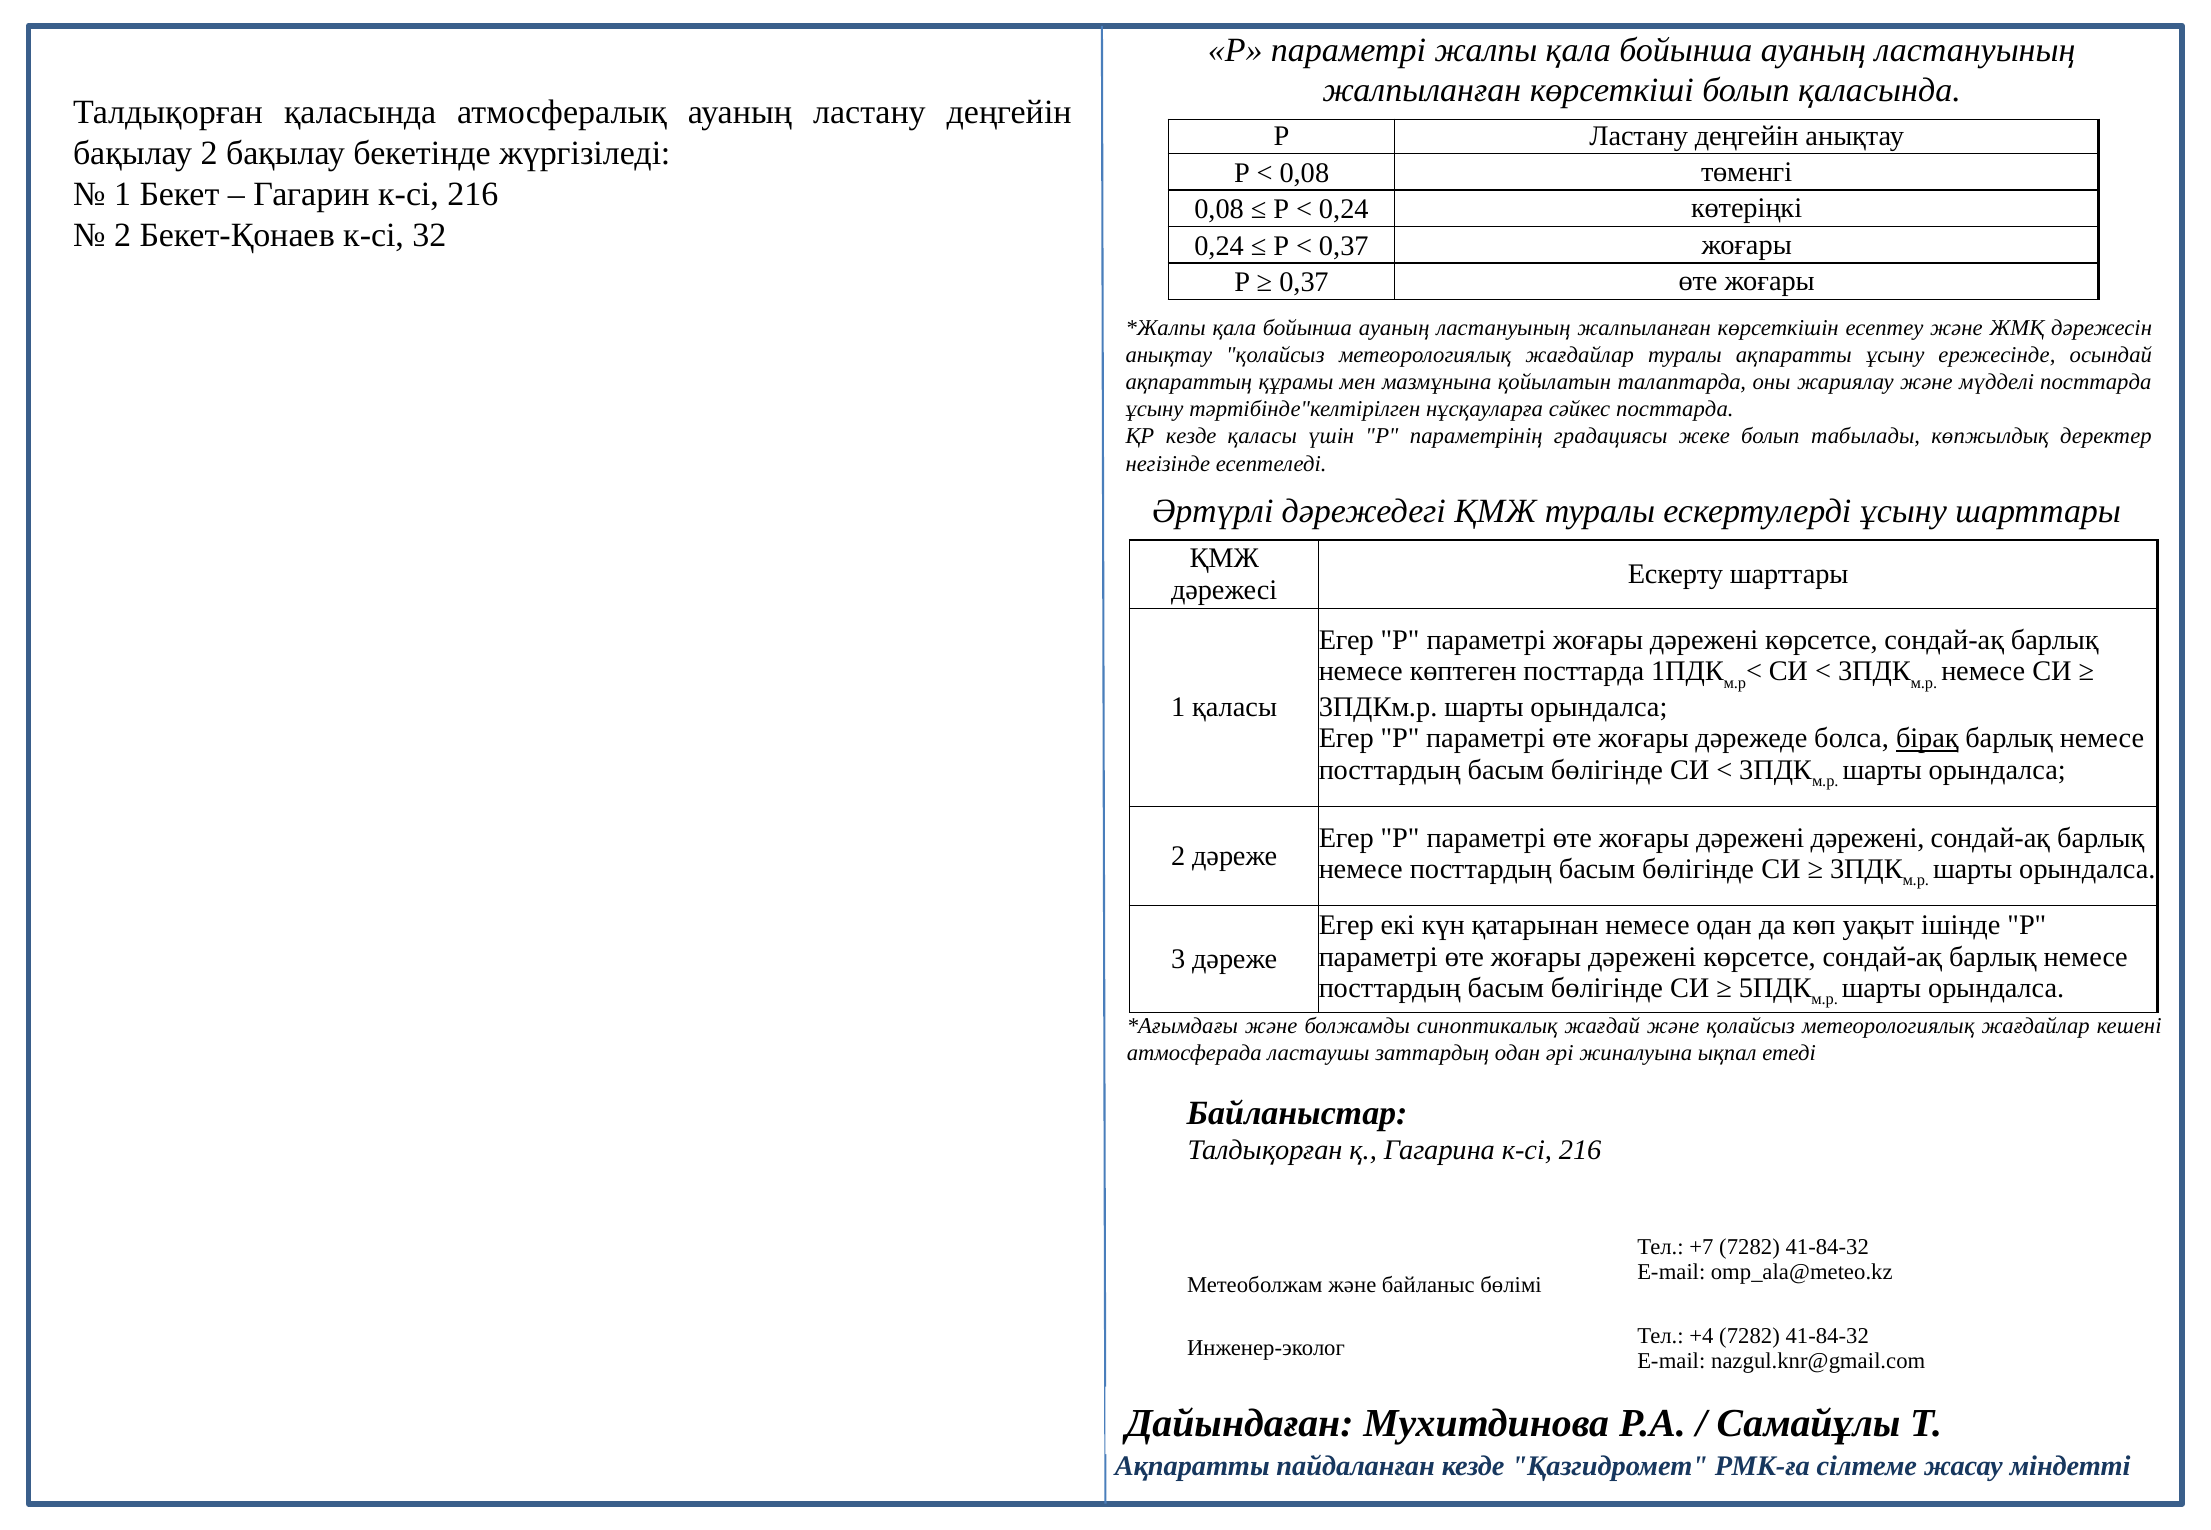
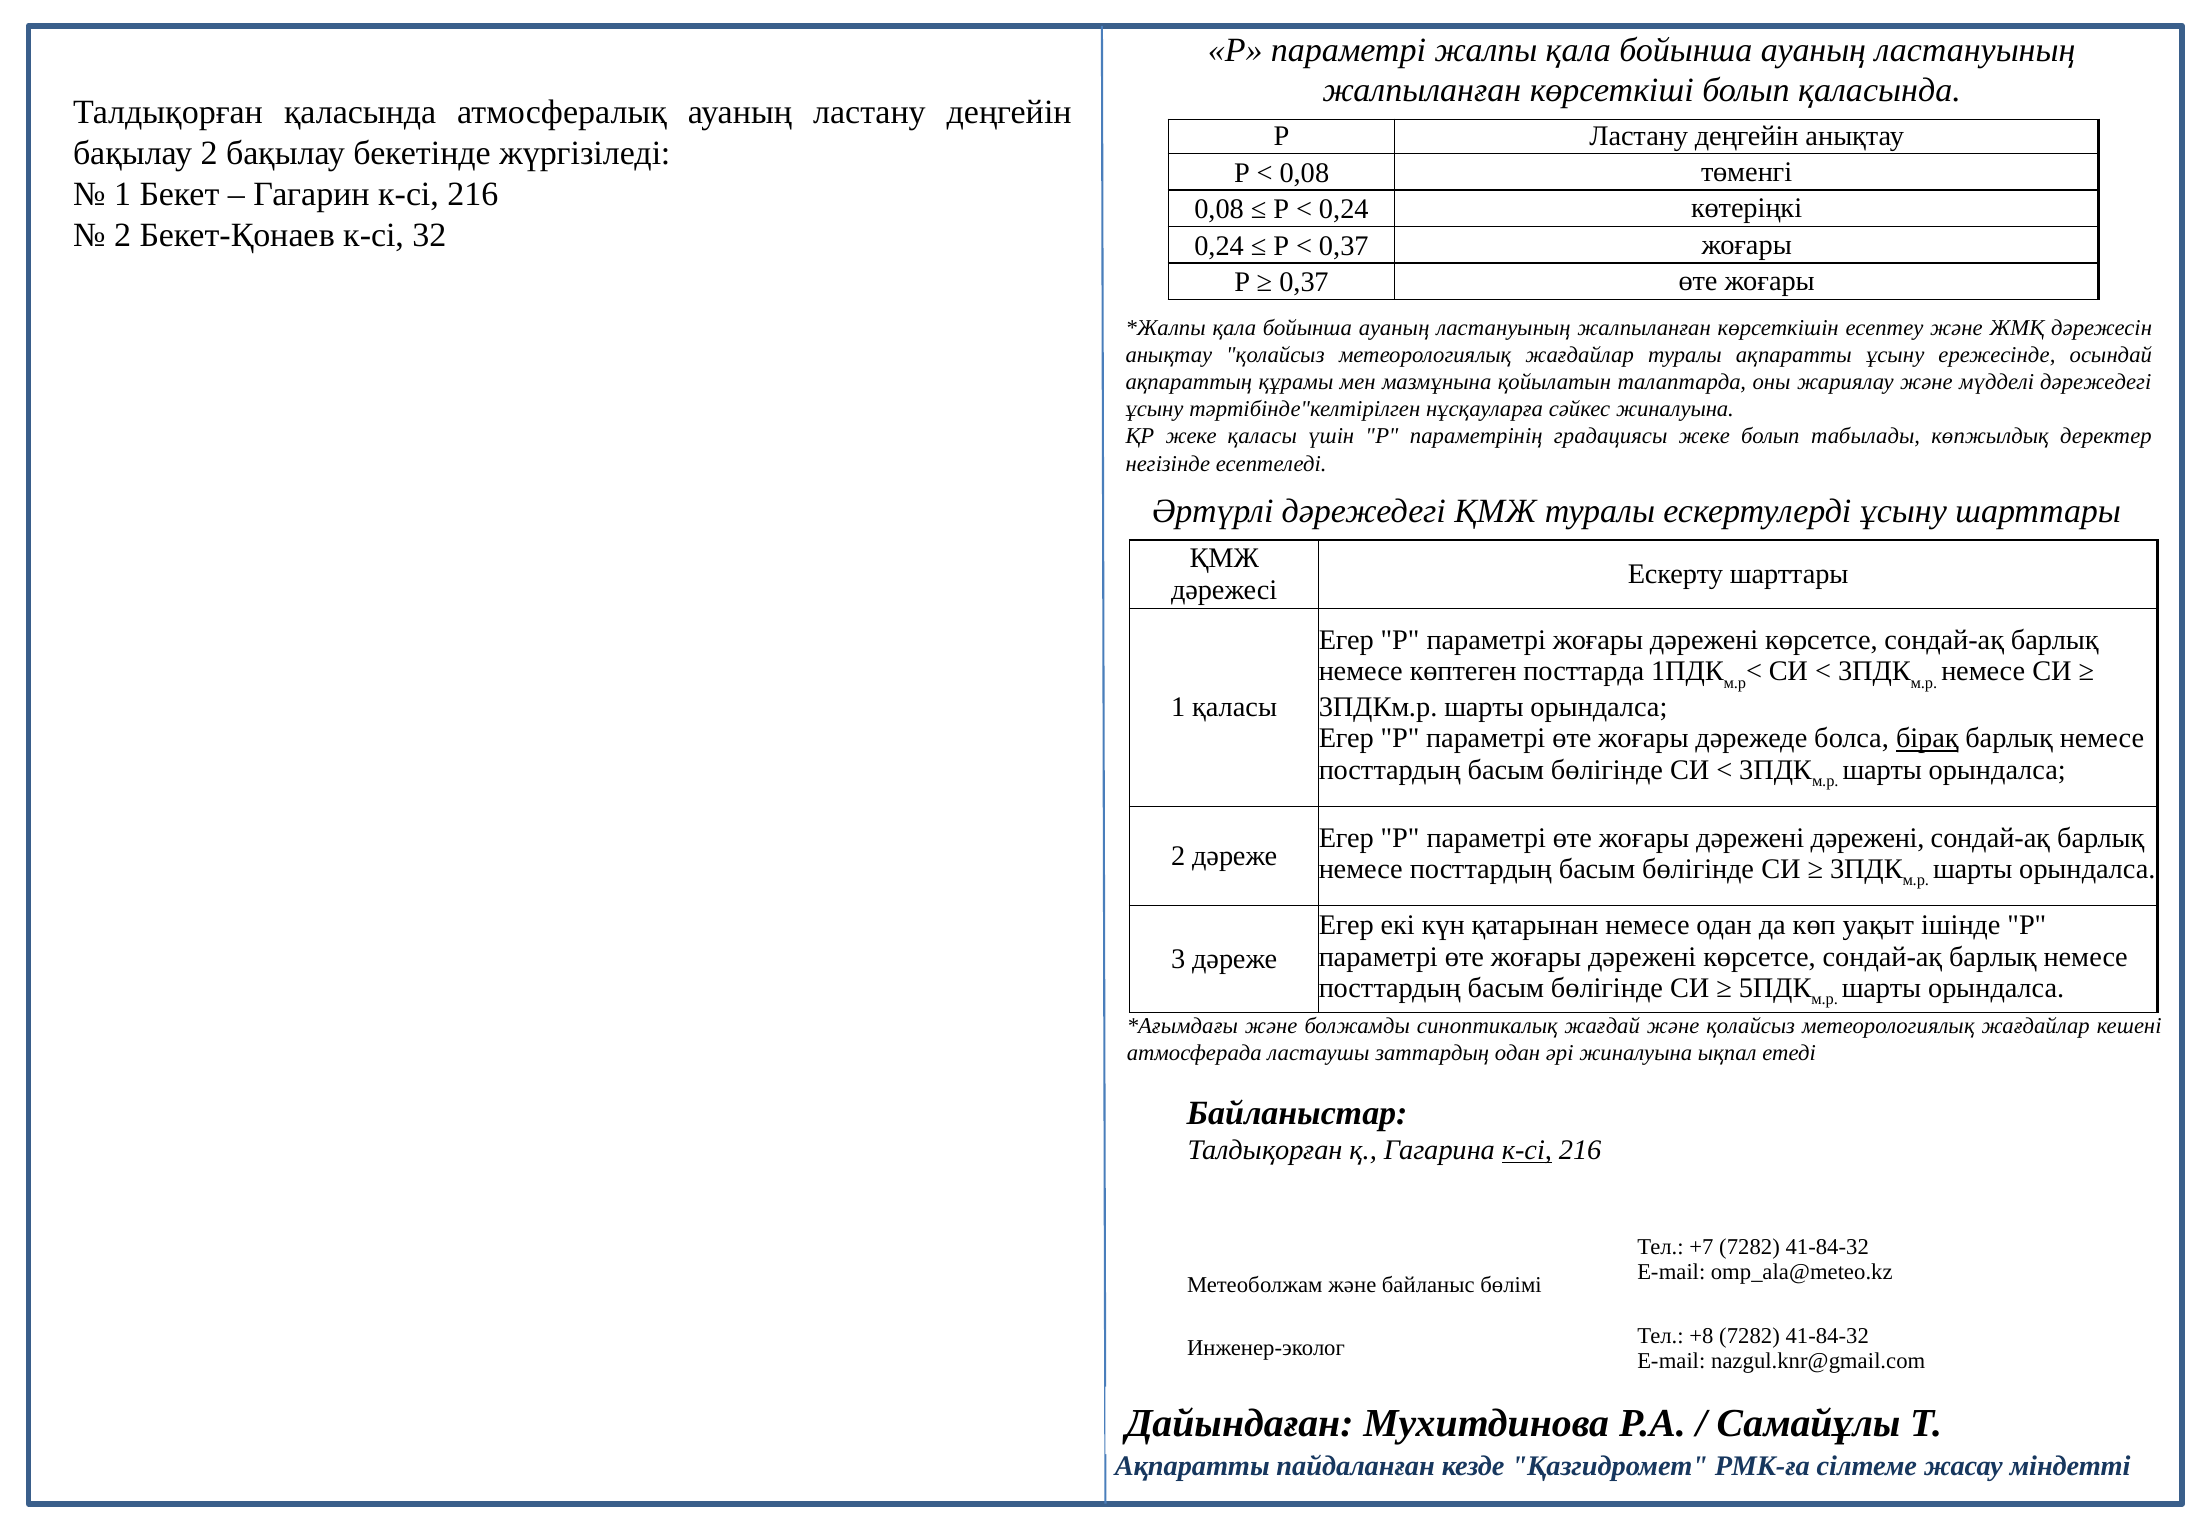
мүдделі посттарда: посттарда -> дәрежедегі (2096, 382)
сәйкес посттарда: посттарда -> жиналуына (1675, 410)
ҚР кезде: кезде -> жеке (1191, 437)
к-сі underline: none -> present (1527, 1151)
+4: +4 -> +8 (1701, 1336)
